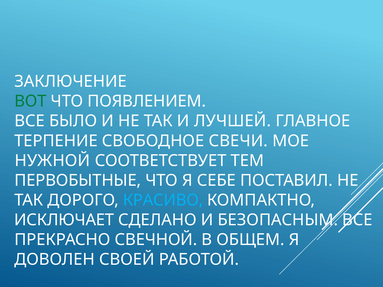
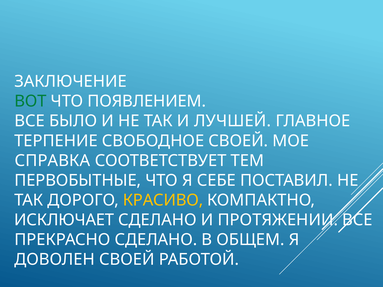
СВОБОДНОЕ СВЕЧИ: СВЕЧИ -> СВОЕЙ (238, 141)
НУЖНОЙ: НУЖНОЙ -> СПРАВКА (52, 161)
КРАСИВО colour: light blue -> yellow (163, 200)
БЕЗОПАСНЫМ: БЕЗОПАСНЫМ -> ПРОТЯЖЕНИИ (278, 220)
ПРЕКРАСНО СВЕЧНОЙ: СВЕЧНОЙ -> СДЕЛАНО (156, 240)
